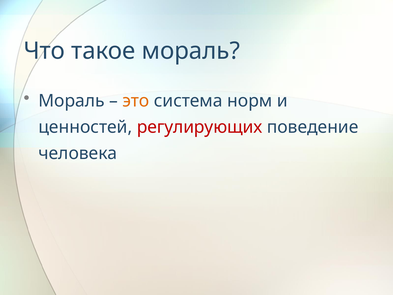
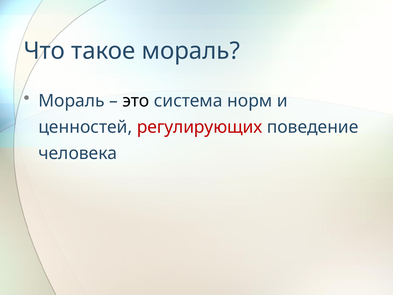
это colour: orange -> black (136, 101)
